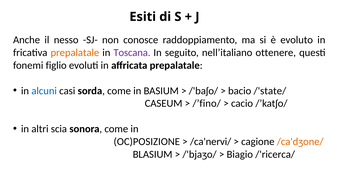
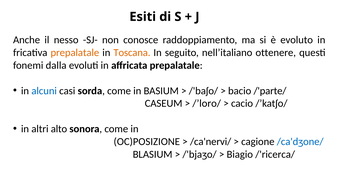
Toscana colour: purple -> orange (132, 52)
figlio: figlio -> dalla (56, 65)
/'state/: /'state/ -> /'parte/ (270, 91)
/’fino/: /’fino/ -> /’loro/ (207, 103)
scia: scia -> alto (59, 129)
/ca'dʒone/ colour: orange -> blue (300, 141)
